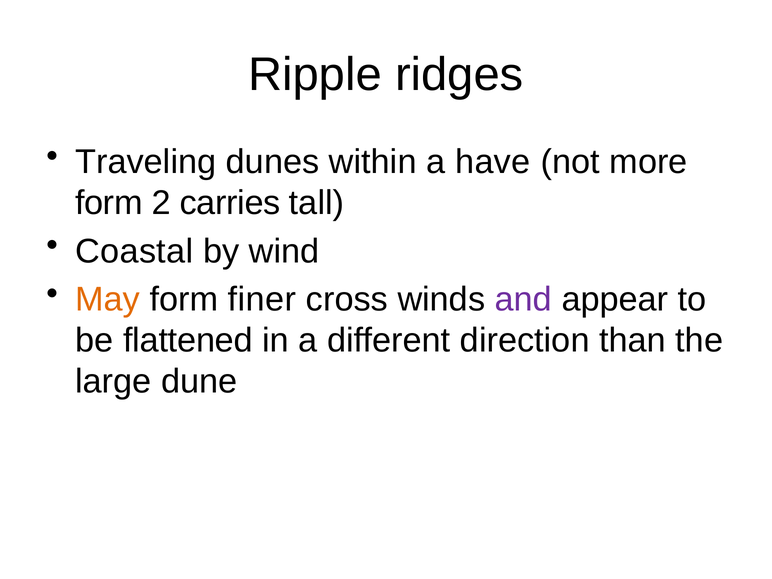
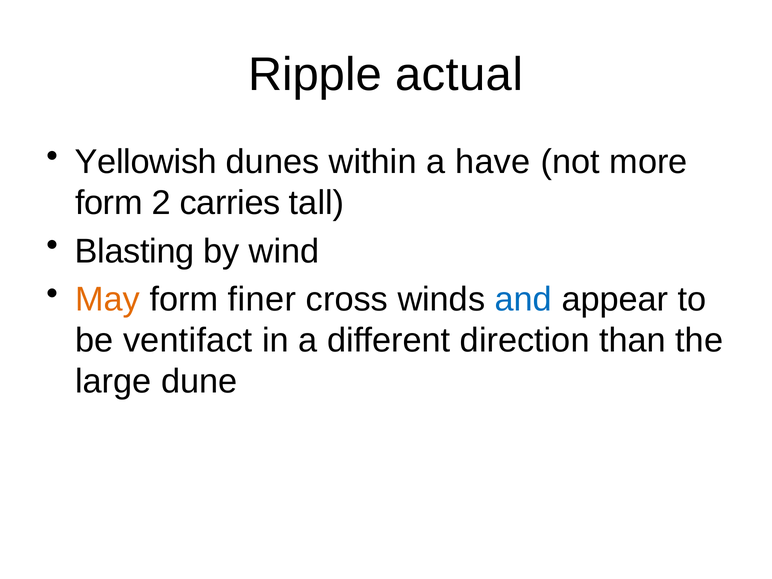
ridges: ridges -> actual (459, 75)
Traveling: Traveling -> Yellowish (146, 162)
Coastal: Coastal -> Blasting (135, 251)
and colour: purple -> blue (523, 299)
flattened: flattened -> ventifact (188, 340)
